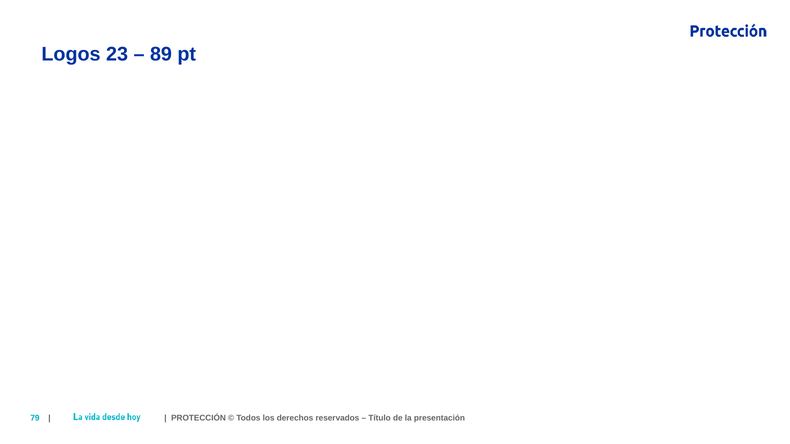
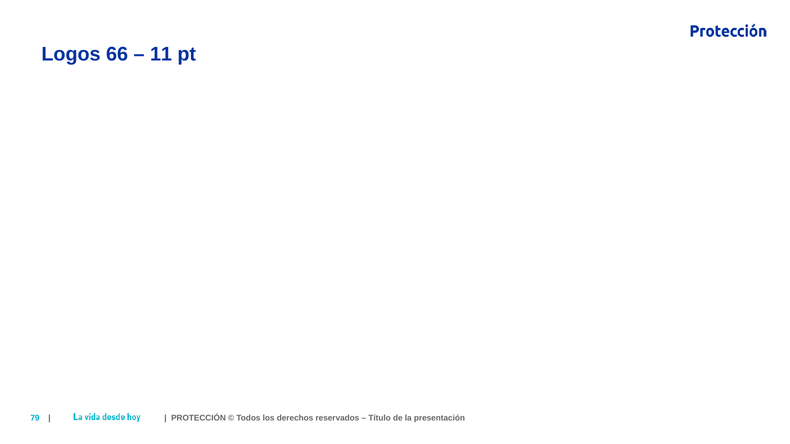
23: 23 -> 66 (117, 54)
89: 89 -> 11 (161, 54)
